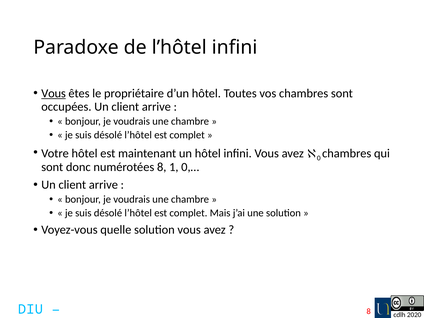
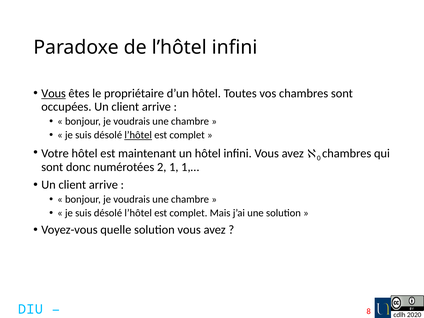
l’hôtel underline: none -> present (138, 135)
numérotées 8: 8 -> 2 (162, 167)
0,…: 0,… -> 1,… (190, 167)
